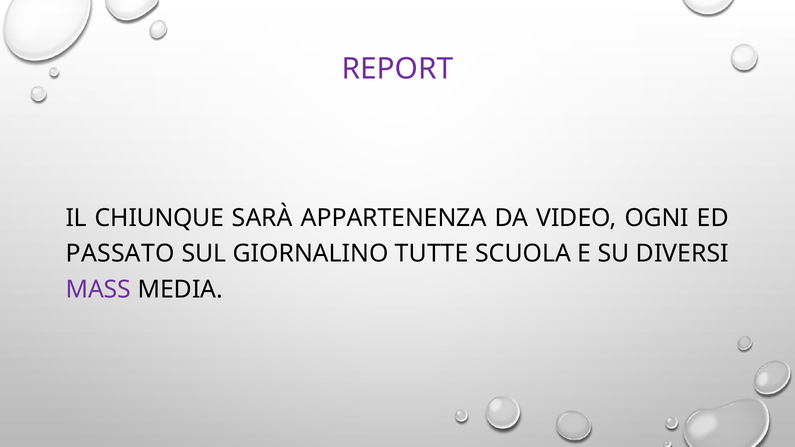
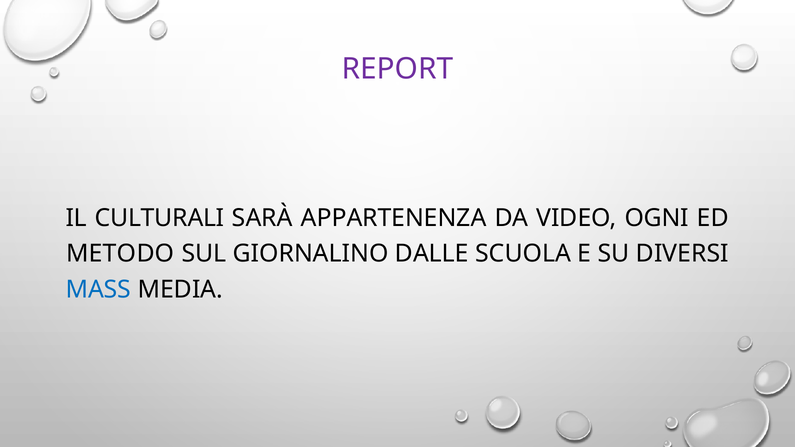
CHIUNQUE: CHIUNQUE -> CULTURALI (160, 218)
PASSATO: PASSATO -> METODO (120, 254)
TUTTE: TUTTE -> DALLE (432, 254)
MASS colour: purple -> blue (98, 290)
